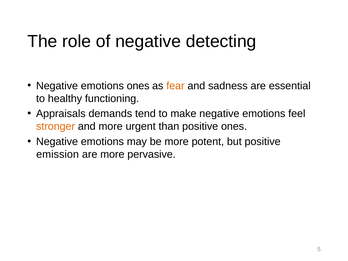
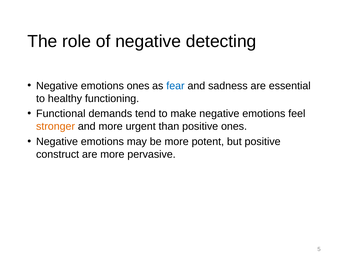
fear colour: orange -> blue (175, 86)
Appraisals: Appraisals -> Functional (61, 114)
emission: emission -> construct (58, 154)
